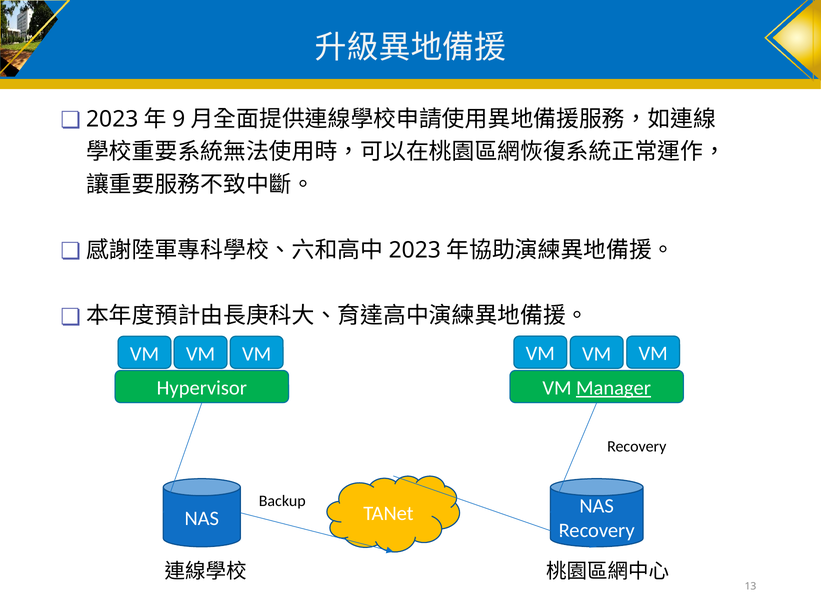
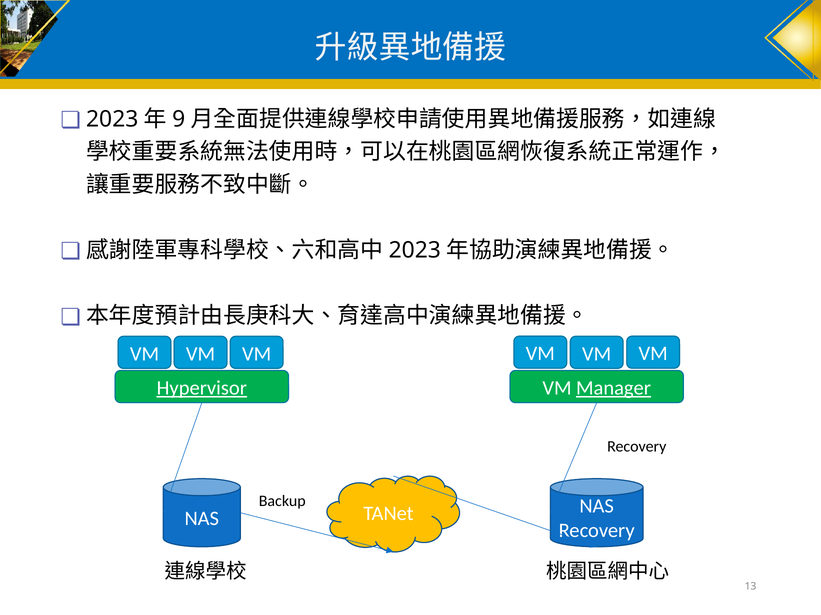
Hypervisor underline: none -> present (202, 388)
